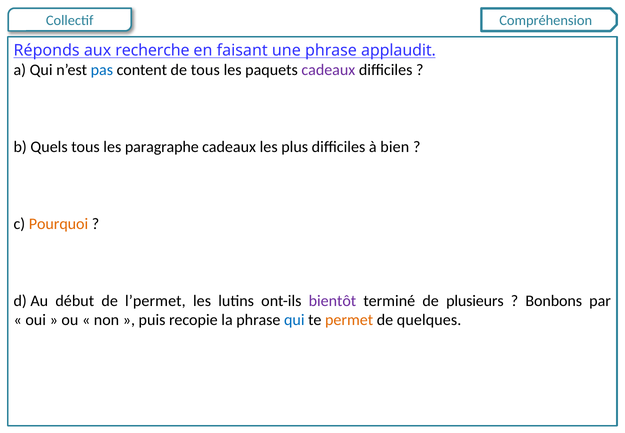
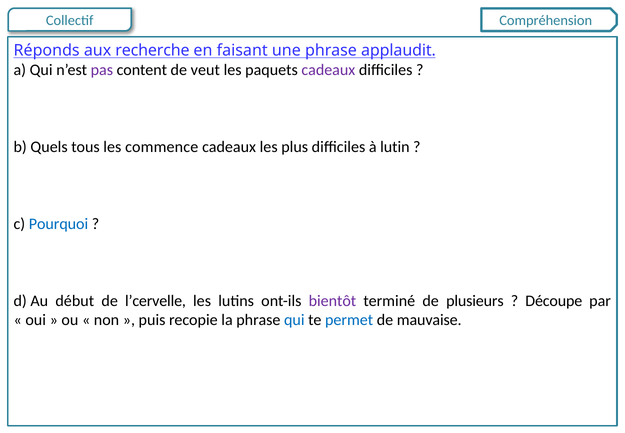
pas colour: blue -> purple (102, 70)
de tous: tous -> veut (205, 70)
paragraphe: paragraphe -> commence (162, 147)
bien: bien -> lutin (395, 147)
Pourquoi colour: orange -> blue (59, 224)
l’permet: l’permet -> l’cervelle (155, 301)
Bonbons: Bonbons -> Découpe (554, 301)
permet colour: orange -> blue (349, 320)
quelques: quelques -> mauvaise (429, 320)
